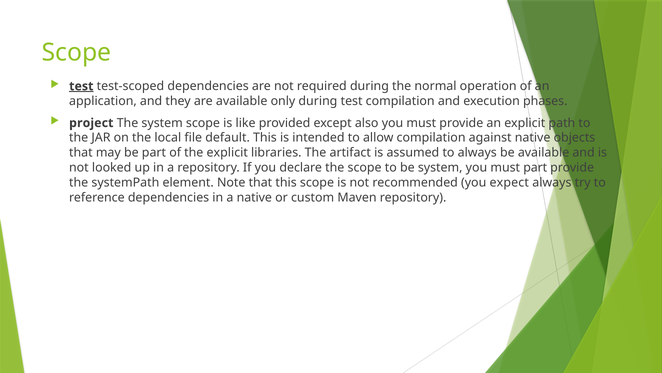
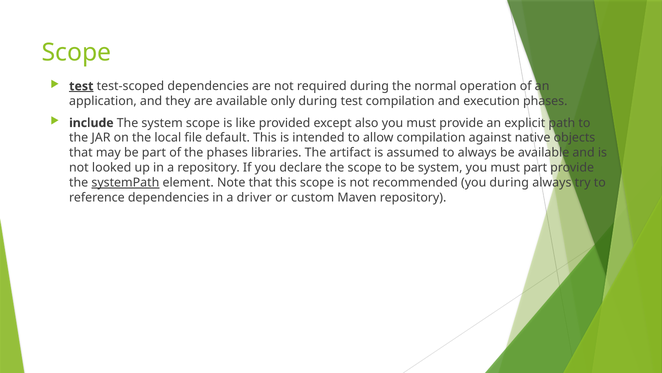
project: project -> include (91, 123)
the explicit: explicit -> phases (227, 153)
systemPath underline: none -> present (125, 182)
you expect: expect -> during (509, 182)
a native: native -> driver (254, 197)
